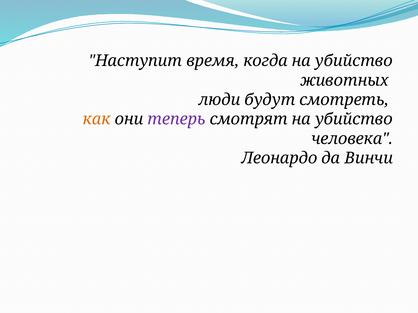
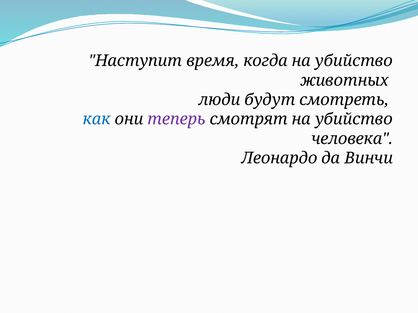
как colour: orange -> blue (97, 119)
